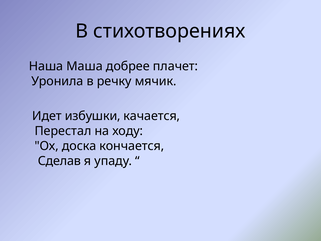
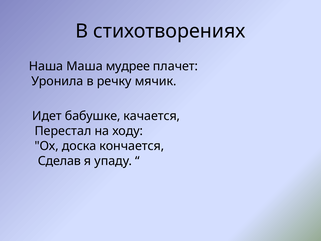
добрее: добрее -> мудрее (128, 66)
избушки: избушки -> бабушке (93, 116)
